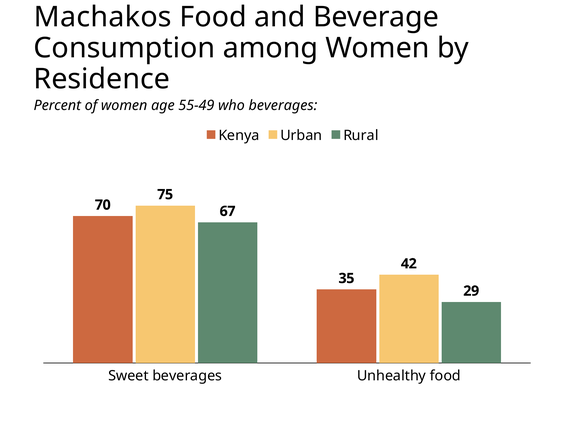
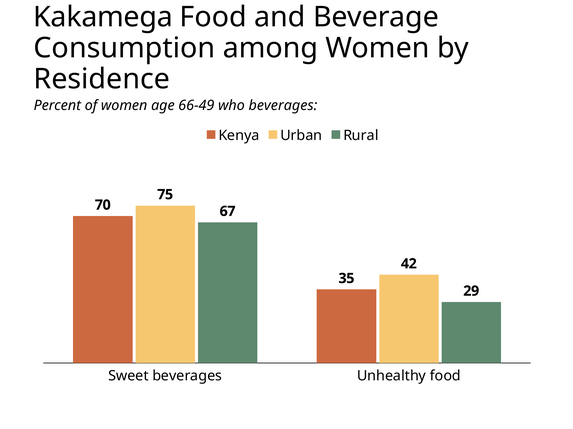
Machakos: Machakos -> Kakamega (103, 17)
55-49: 55-49 -> 66-49 (196, 106)
